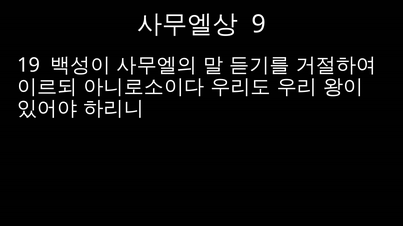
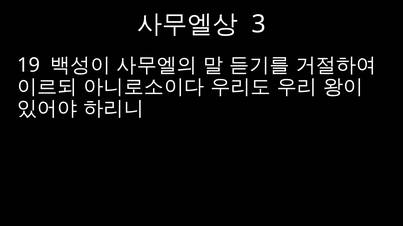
9: 9 -> 3 (259, 24)
